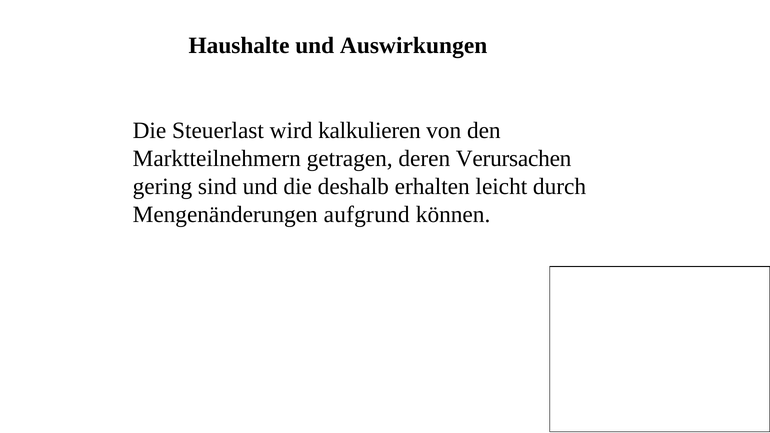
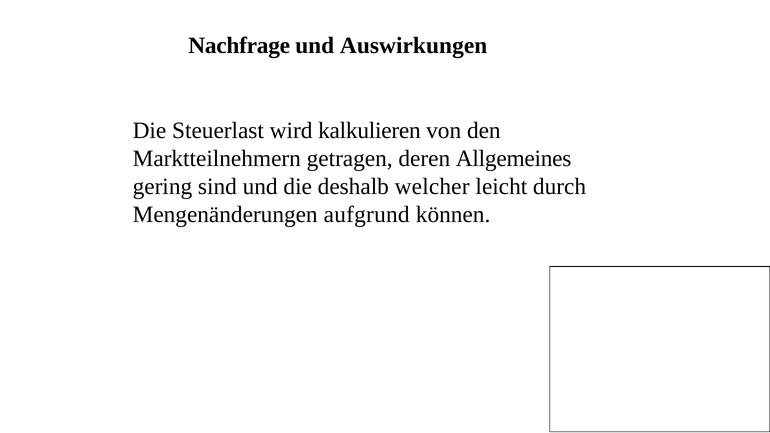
Haushalte: Haushalte -> Nachfrage (239, 46)
Verursachen: Verursachen -> Allgemeines (514, 159)
erhalten: erhalten -> welcher (432, 187)
